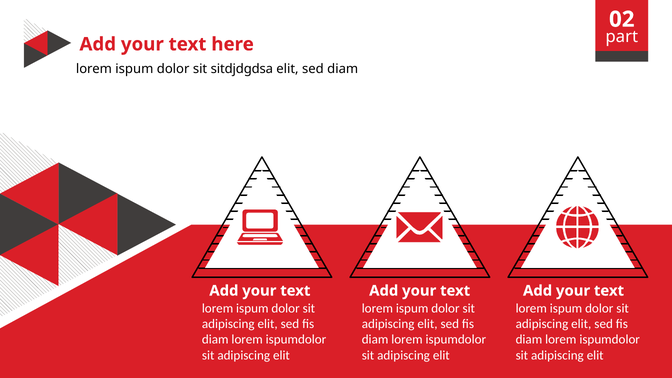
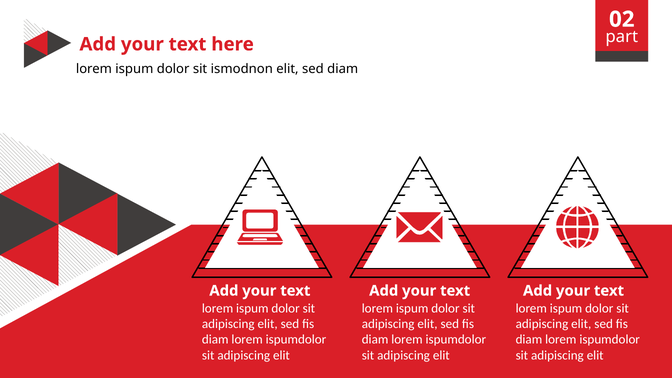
sitdjdgdsa: sitdjdgdsa -> ismodnon (242, 69)
